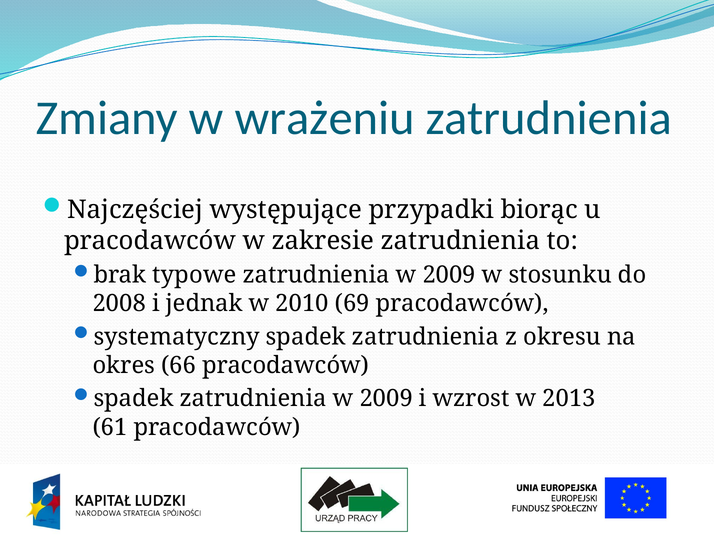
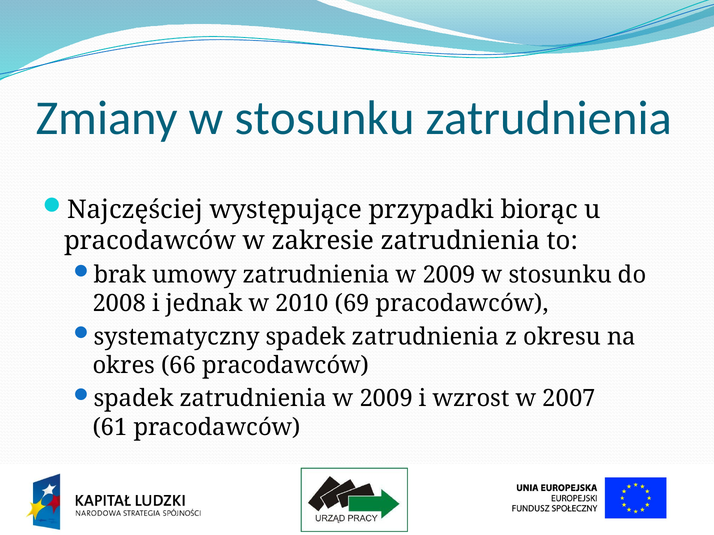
Zmiany w wrażeniu: wrażeniu -> stosunku (325, 118)
typowe: typowe -> umowy (195, 275)
2013: 2013 -> 2007 (569, 399)
